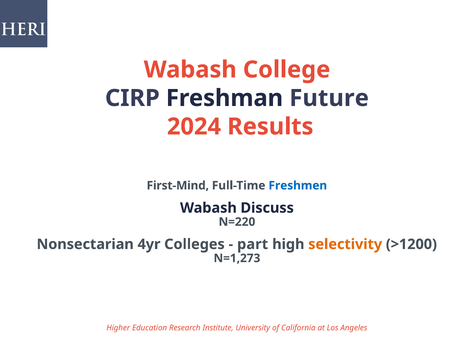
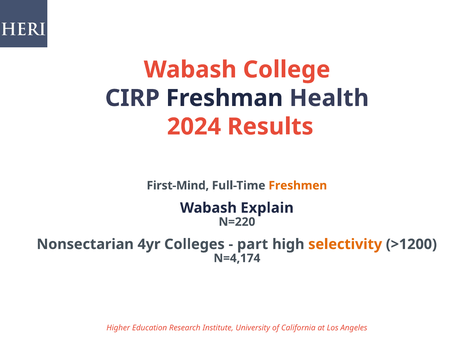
Future: Future -> Health (329, 98)
Freshmen colour: blue -> orange (298, 185)
Discuss: Discuss -> Explain (267, 208)
N=1,273: N=1,273 -> N=4,174 (237, 258)
